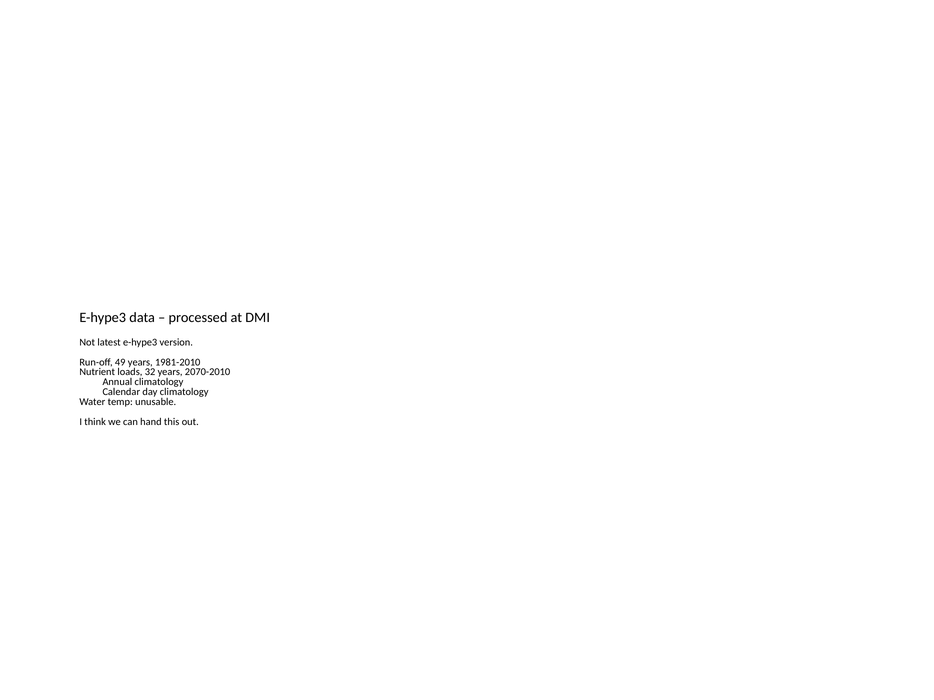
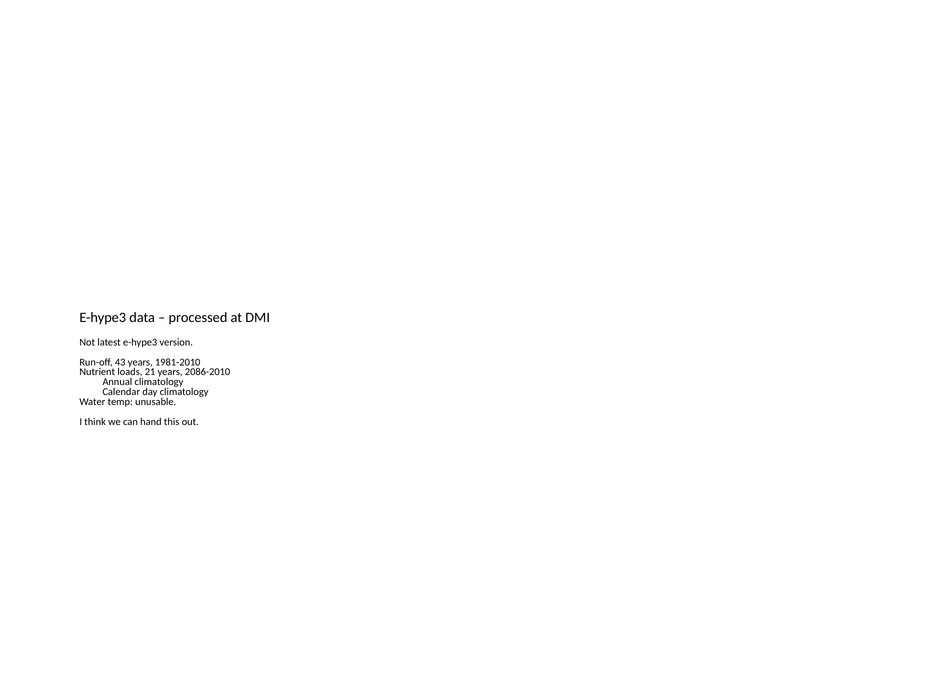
49: 49 -> 43 (120, 362)
32: 32 -> 21 (150, 372)
2070-2010: 2070-2010 -> 2086-2010 (208, 372)
